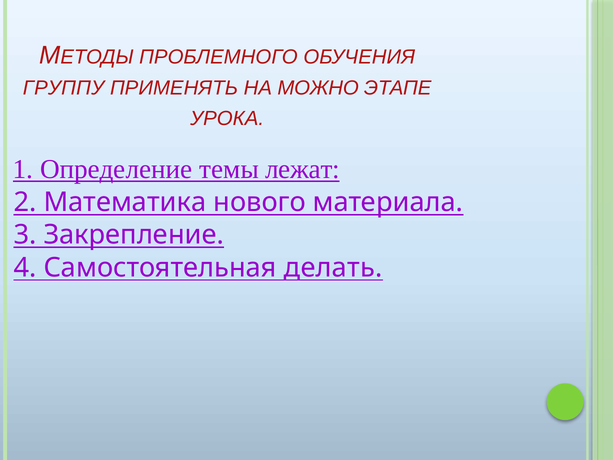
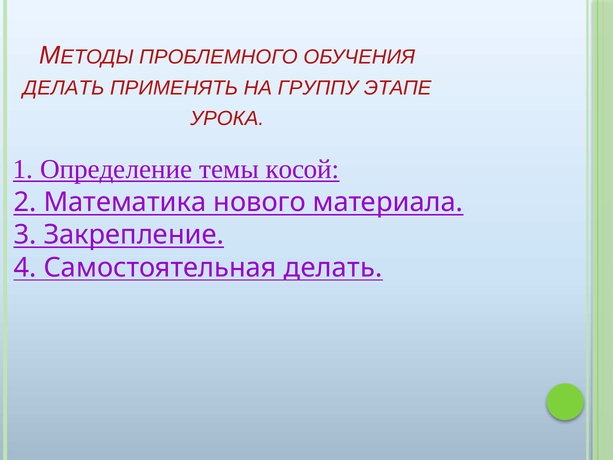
ГРУППУ: ГРУППУ -> ДЕЛАТЬ (64, 88)
МОЖНО: МОЖНО -> ГРУППУ (318, 88)
лежат: лежат -> косой (302, 169)
